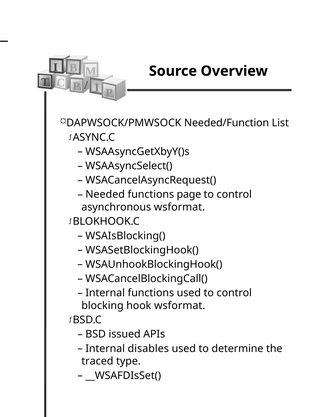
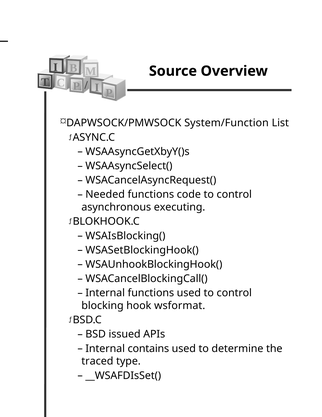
Needed/Function: Needed/Function -> System/Function (226, 123)
page: page -> code (189, 194)
asynchronous wsformat: wsformat -> executing (180, 207)
disables: disables -> contains (148, 348)
